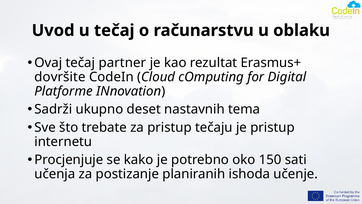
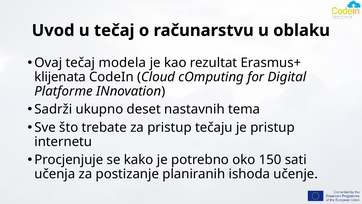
partner: partner -> modela (122, 63)
dovršite: dovršite -> klijenata (60, 77)
